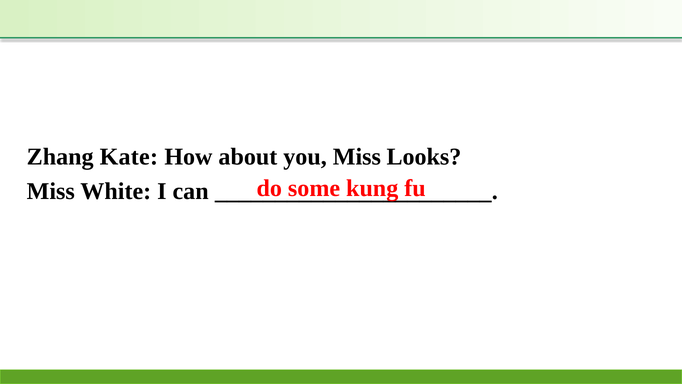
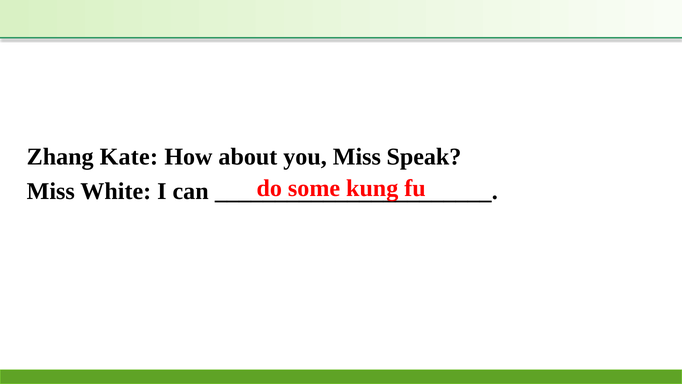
Looks: Looks -> Speak (424, 157)
